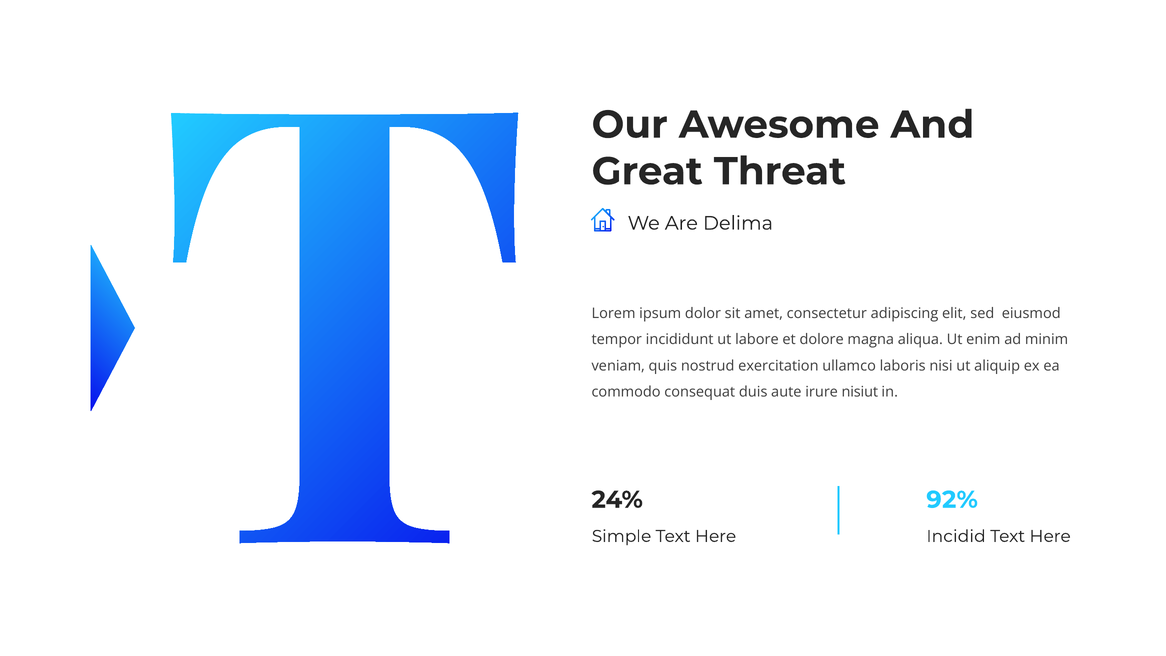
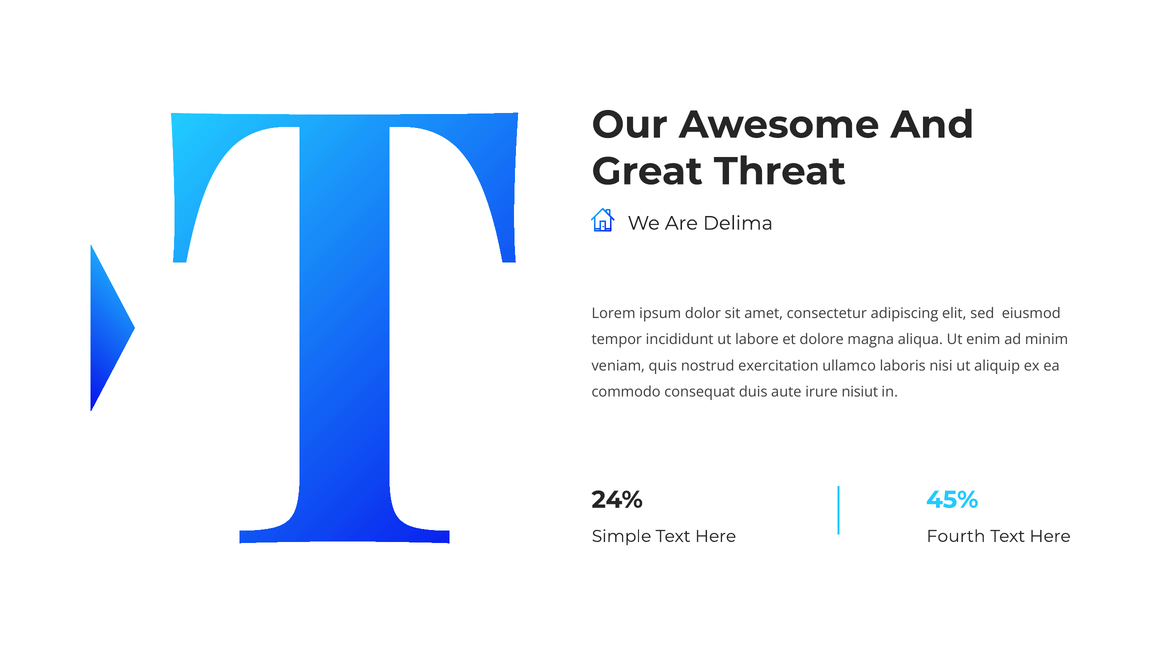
92%: 92% -> 45% (952, 500)
Incidid: Incidid -> Fourth (956, 536)
